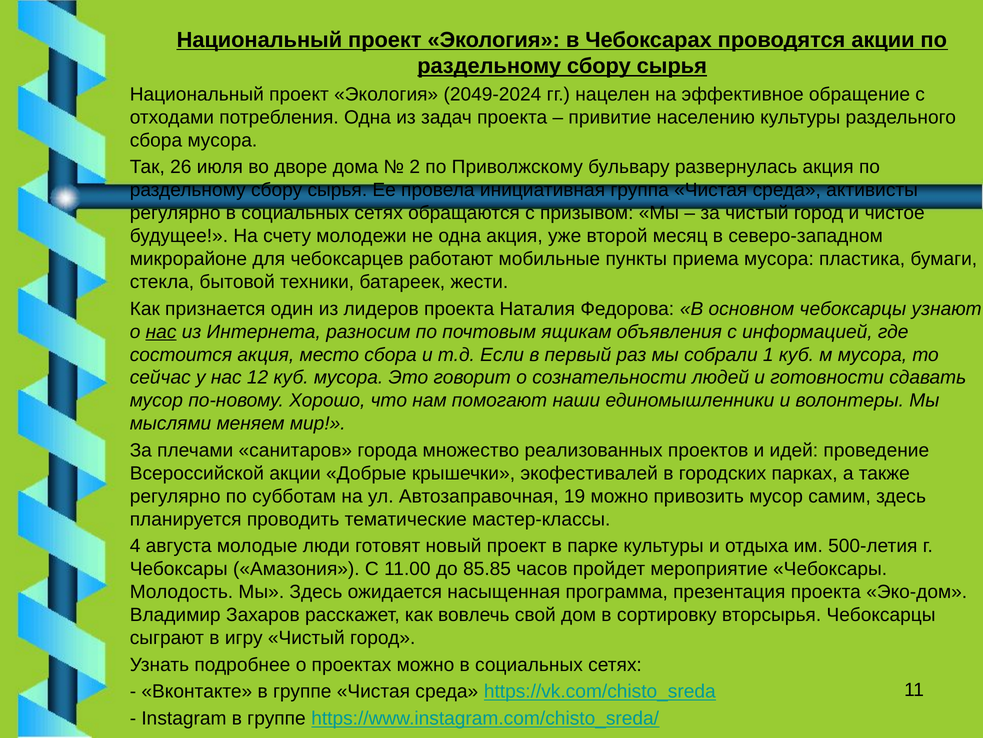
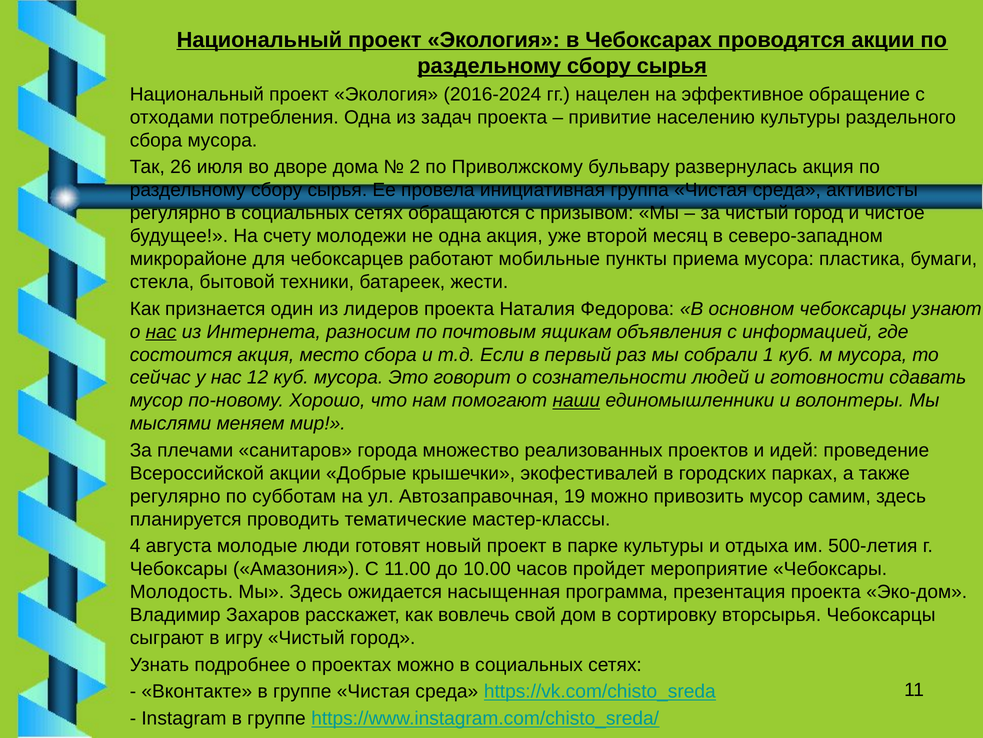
2049-2024: 2049-2024 -> 2016-2024 (492, 94)
наши underline: none -> present (576, 400)
85.85: 85.85 -> 10.00 (487, 569)
